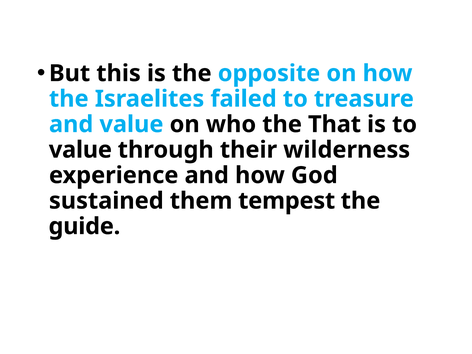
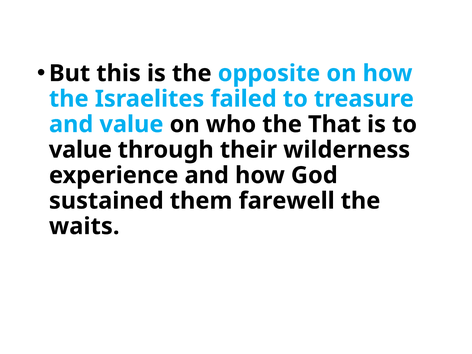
tempest: tempest -> farewell (287, 201)
guide: guide -> waits (84, 226)
